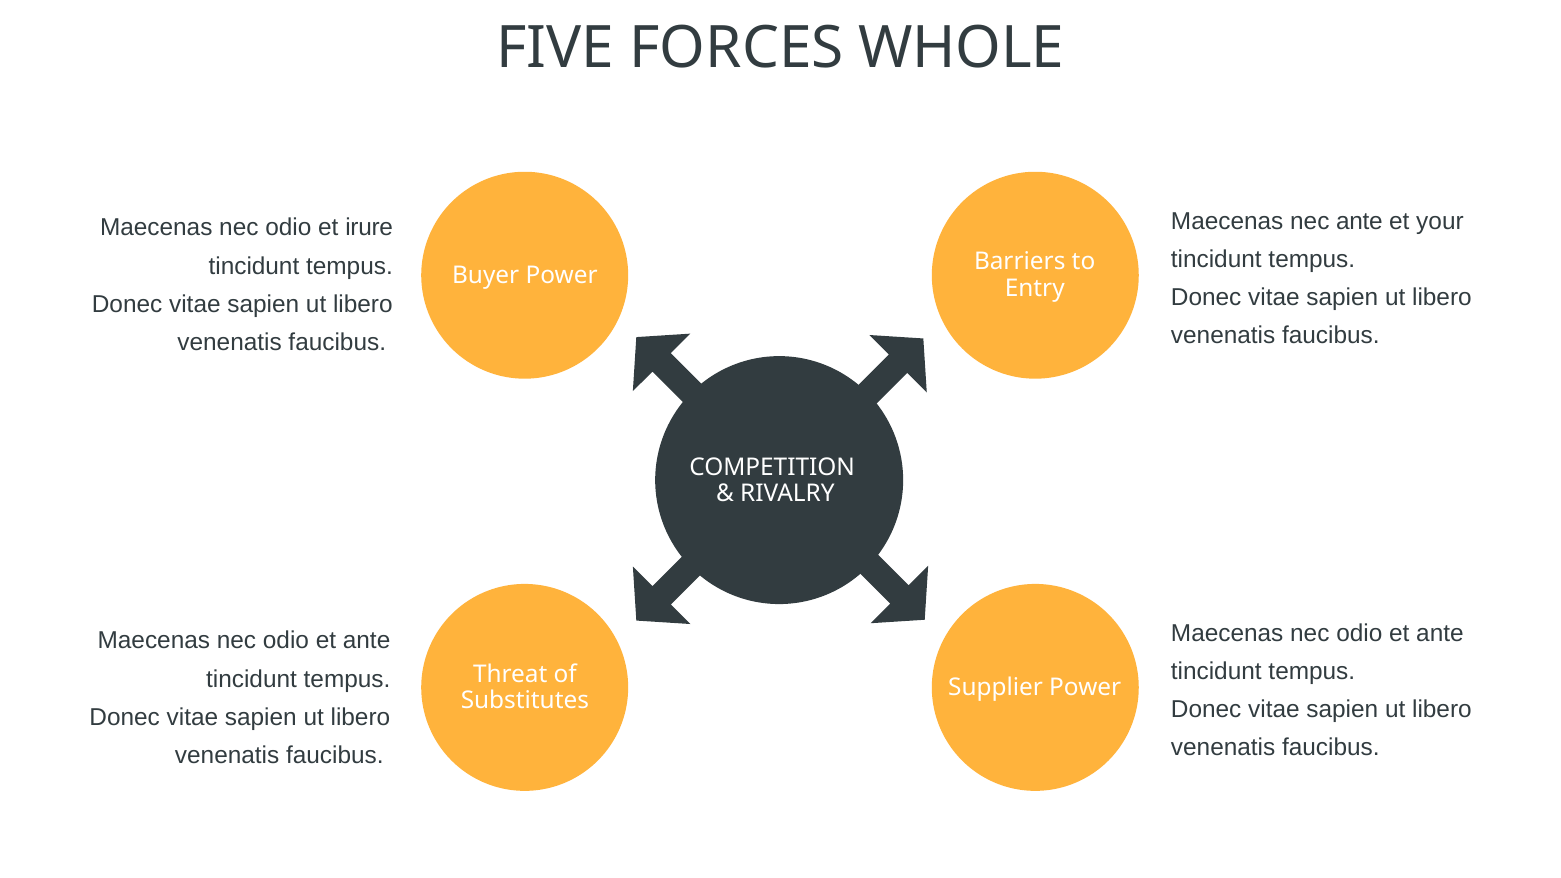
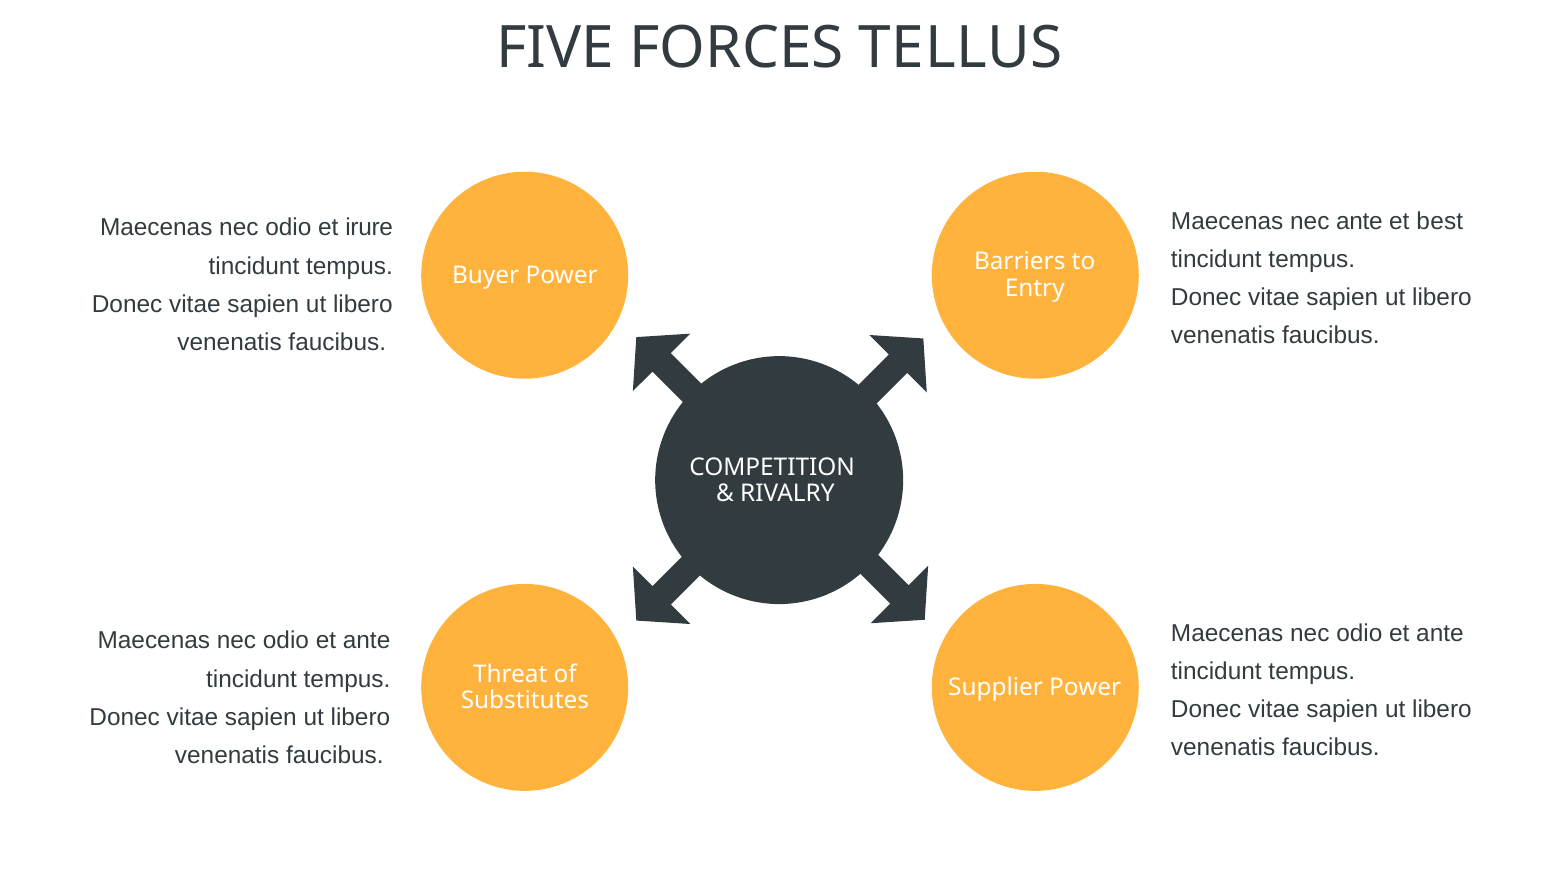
WHOLE: WHOLE -> TELLUS (961, 48)
your: your -> best (1440, 221)
